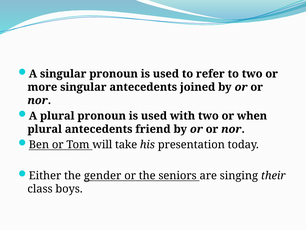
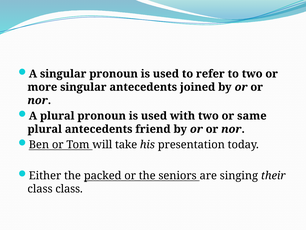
when: when -> same (252, 116)
gender: gender -> packed (103, 175)
class boys: boys -> class (69, 189)
